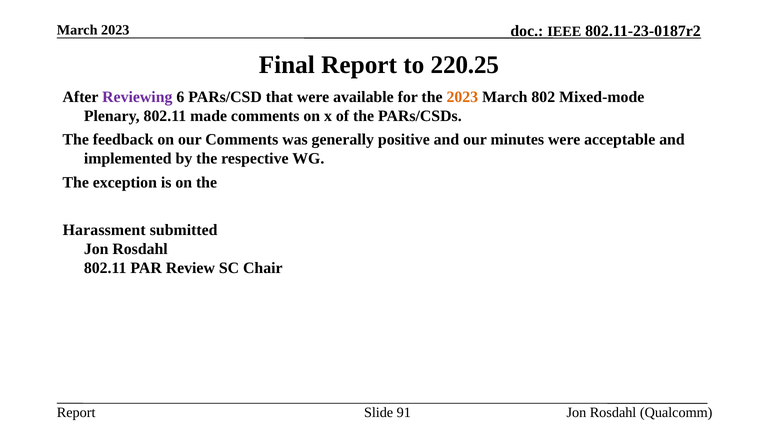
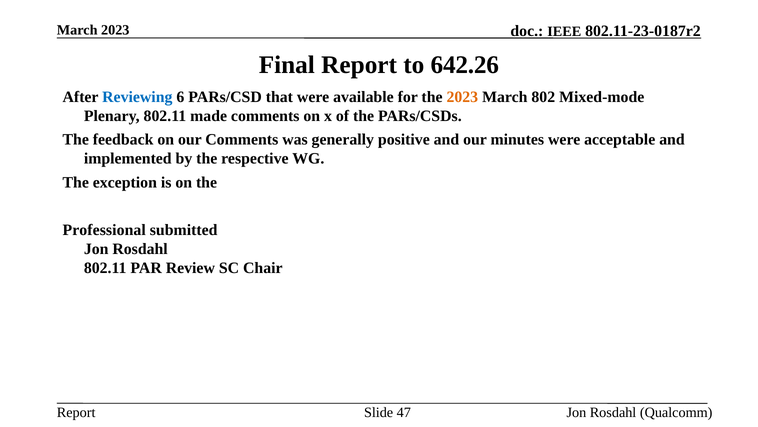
220.25: 220.25 -> 642.26 (465, 65)
Reviewing colour: purple -> blue (137, 97)
Harassment: Harassment -> Professional (104, 230)
91: 91 -> 47 (404, 412)
